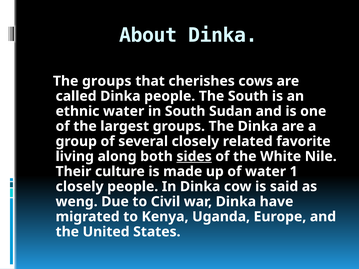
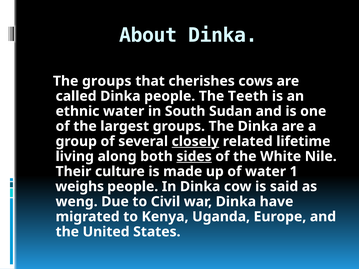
The South: South -> Teeth (248, 96)
closely underline: none -> present (195, 141)
favorite: favorite -> lifetime (303, 141)
closely: closely -> weighs (80, 187)
